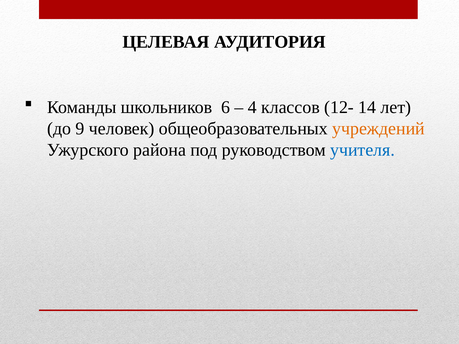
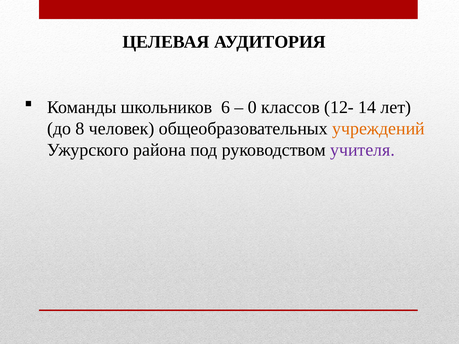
4: 4 -> 0 (252, 107)
9: 9 -> 8 (80, 129)
учителя colour: blue -> purple (362, 150)
